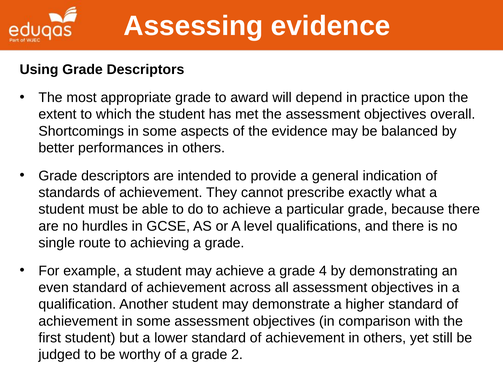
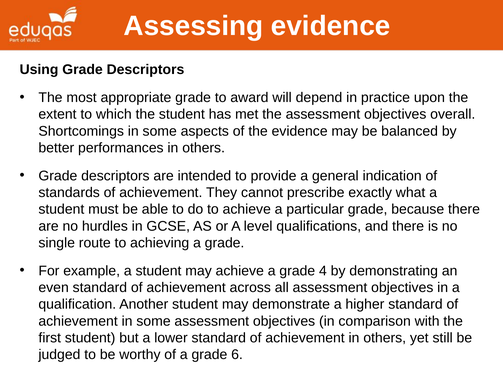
2: 2 -> 6 (237, 355)
